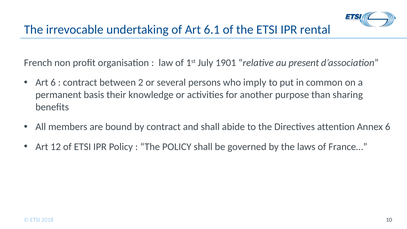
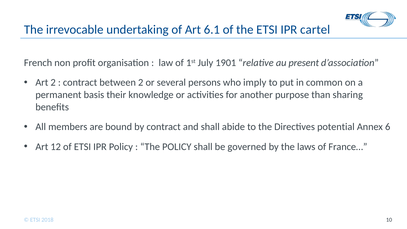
rental: rental -> cartel (315, 30)
Art 6: 6 -> 2 (53, 83)
attention: attention -> potential (336, 127)
